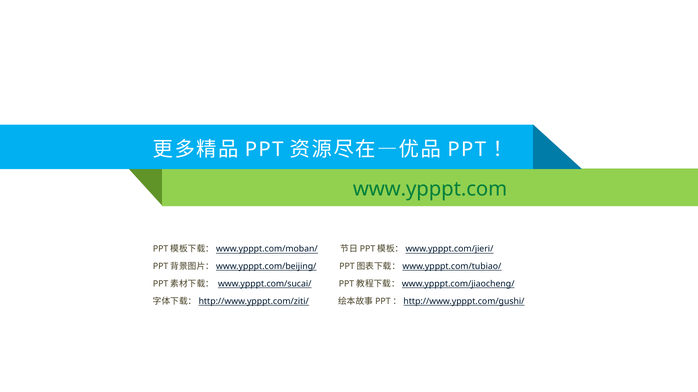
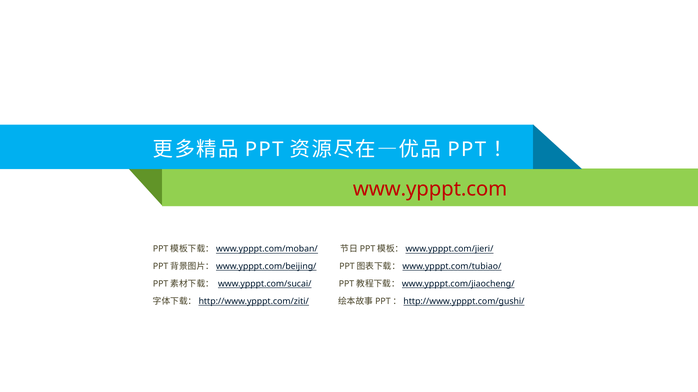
www.ypppt.com colour: green -> red (430, 189)
